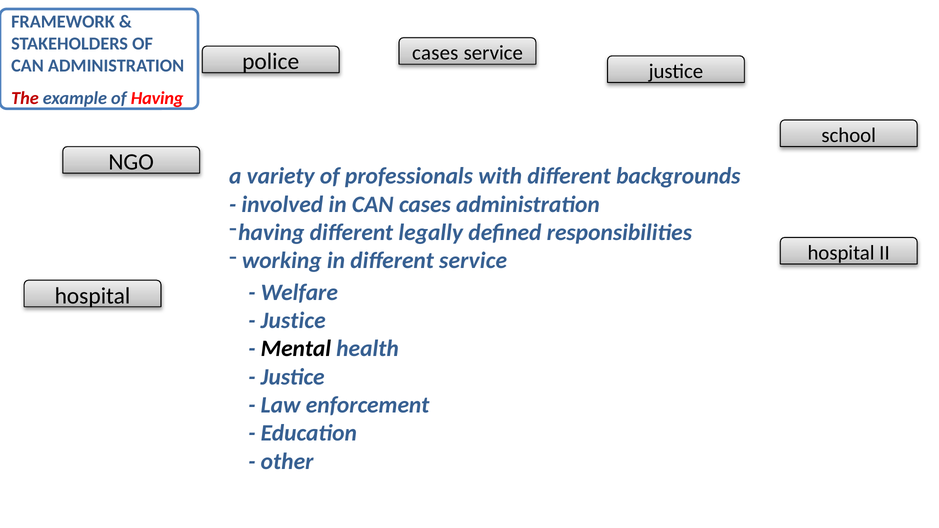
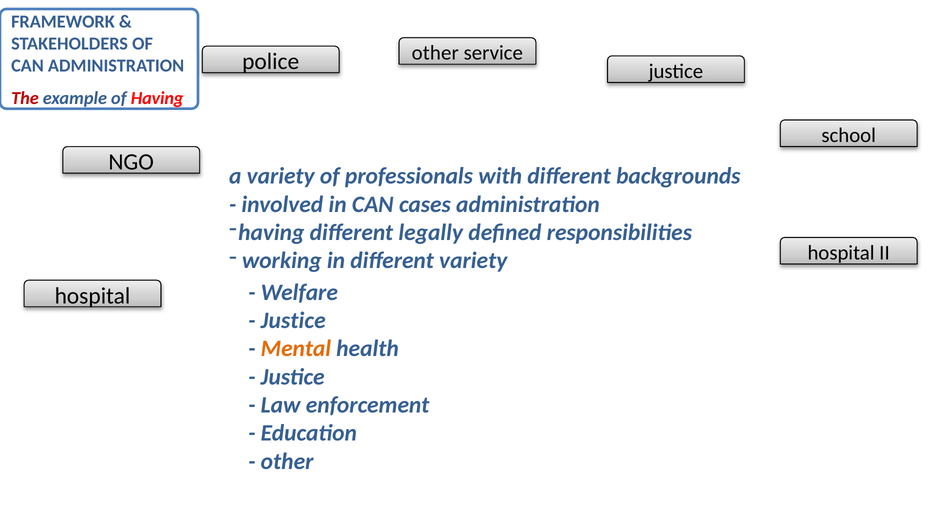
police cases: cases -> other (435, 53)
different service: service -> variety (473, 261)
Mental colour: black -> orange (296, 349)
